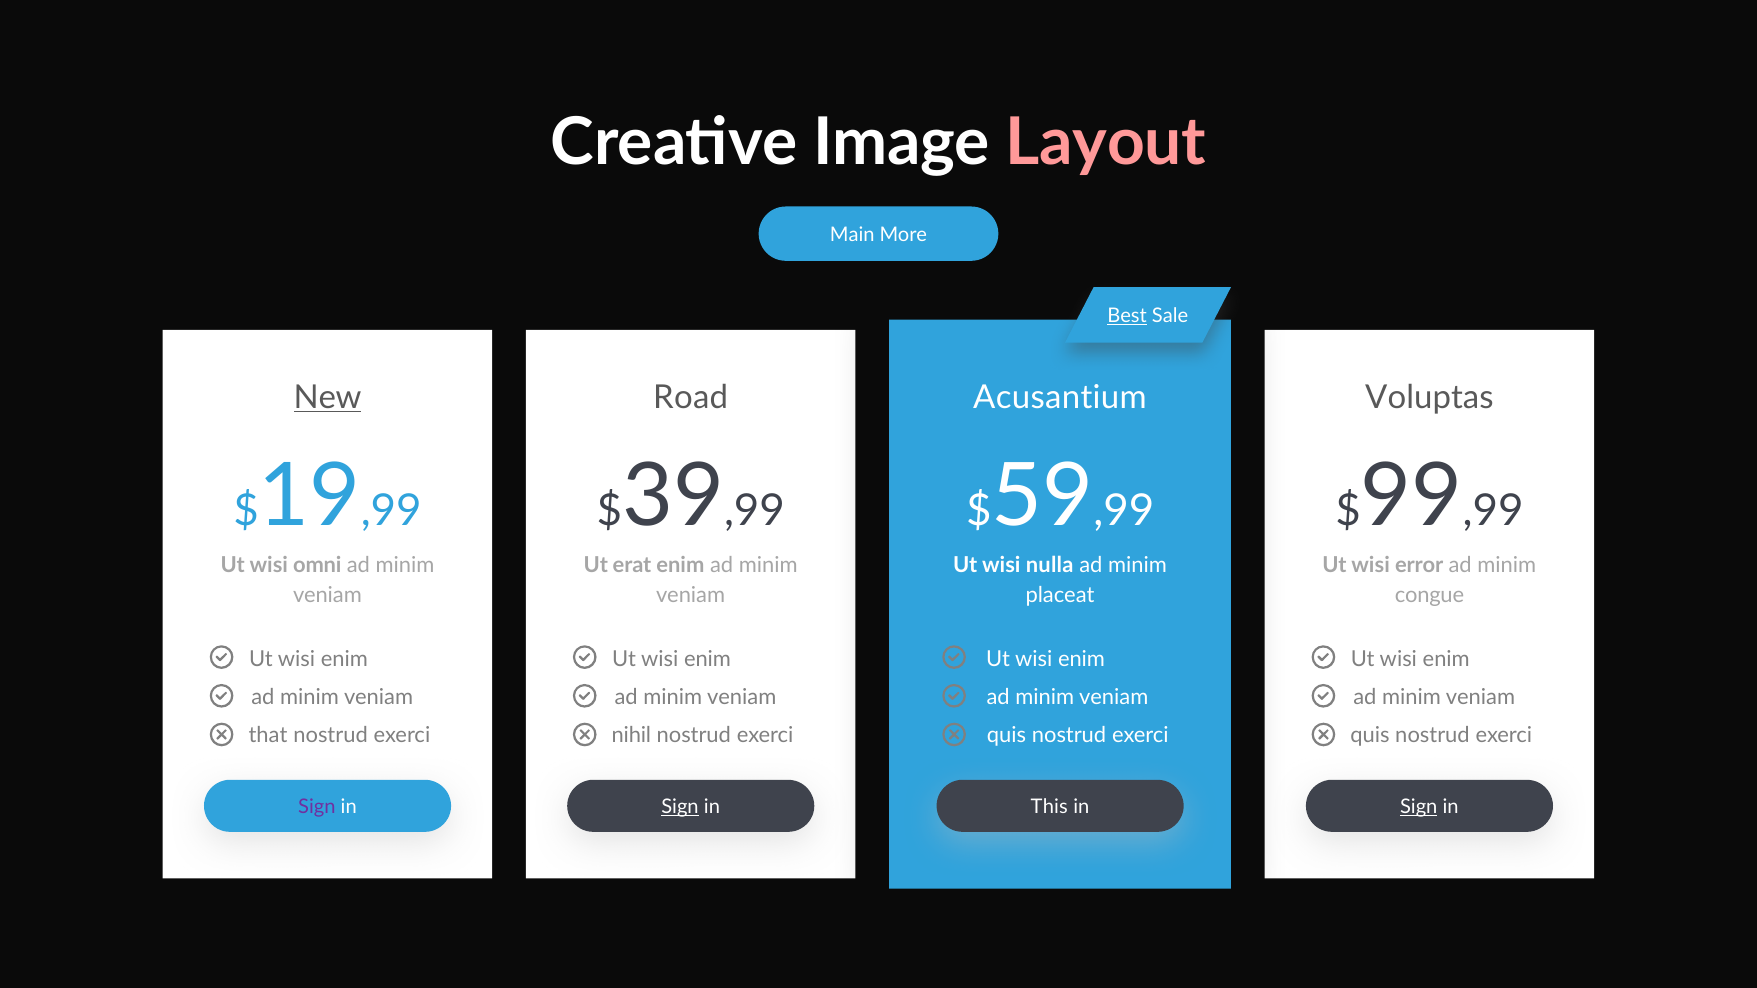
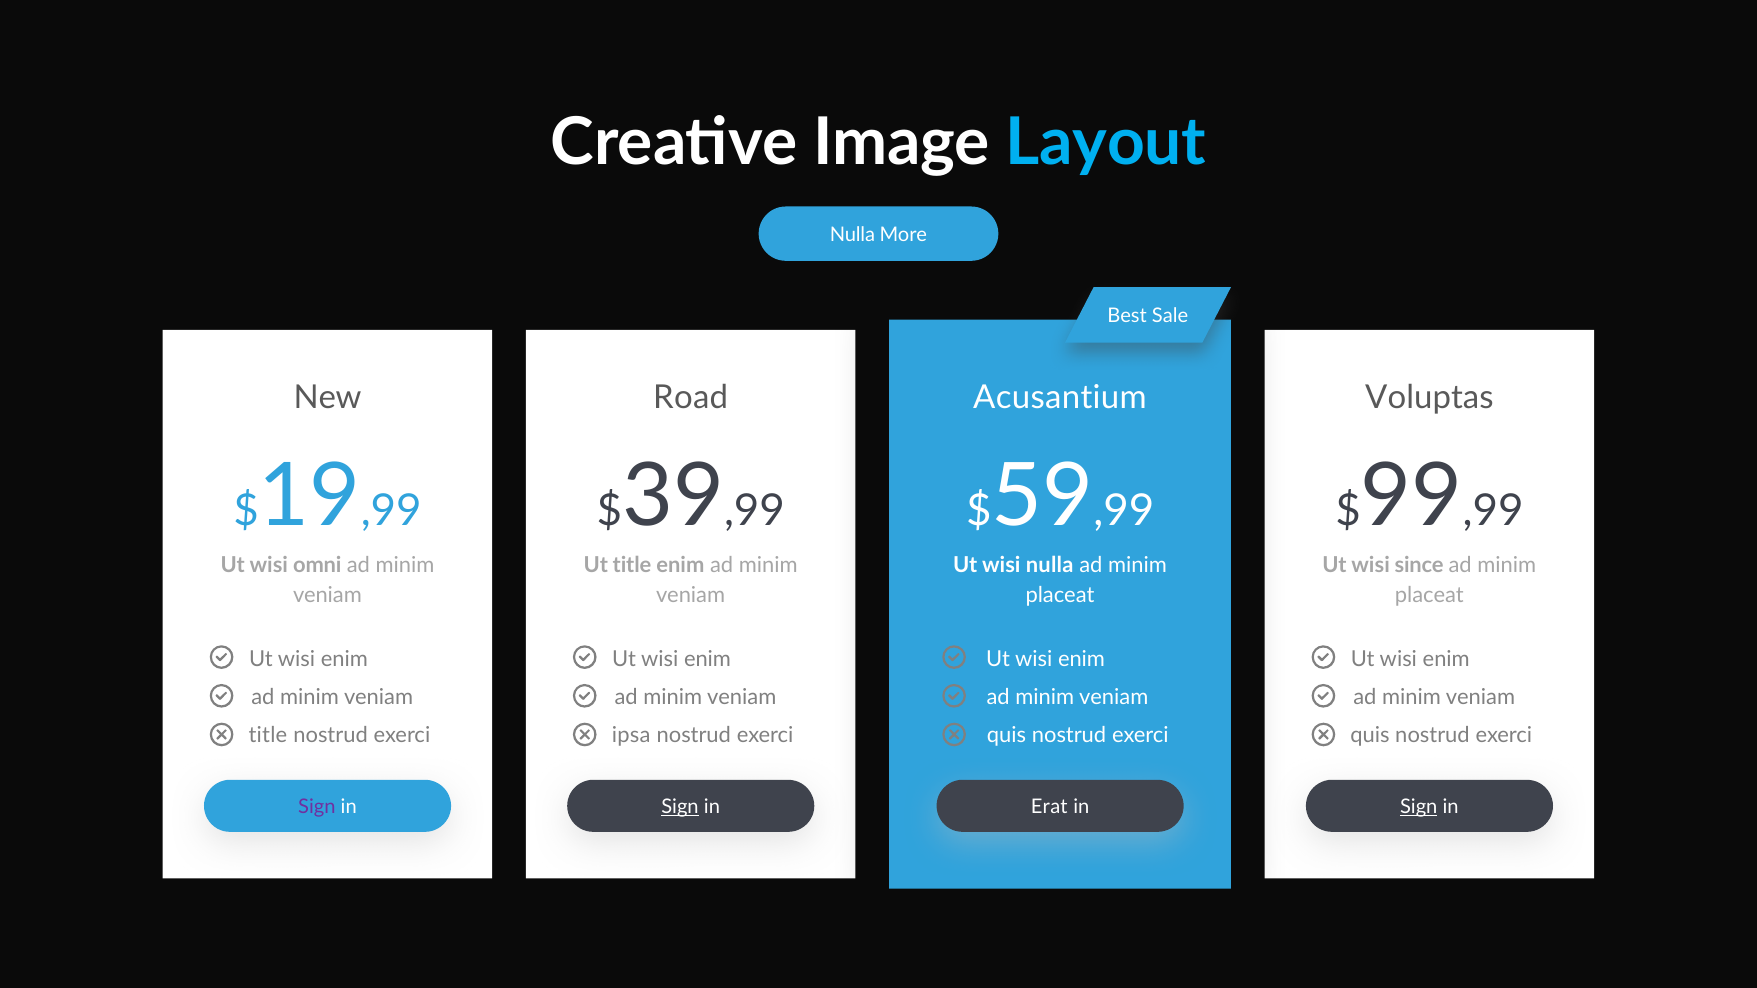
Layout colour: pink -> light blue (1106, 143)
Main: Main -> Nulla (852, 235)
Best underline: present -> none (1127, 316)
New underline: present -> none (328, 397)
Ut erat: erat -> title (632, 565)
error: error -> since (1419, 565)
congue: congue -> placeat (1429, 595)
that: that -> title (268, 736)
nihil: nihil -> ipsa (631, 736)
This: This -> Erat (1049, 807)
